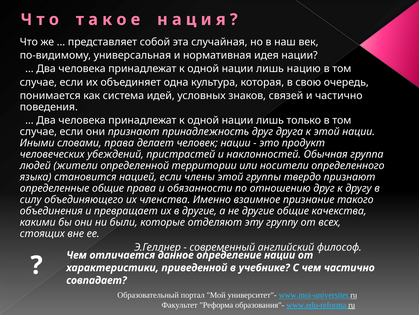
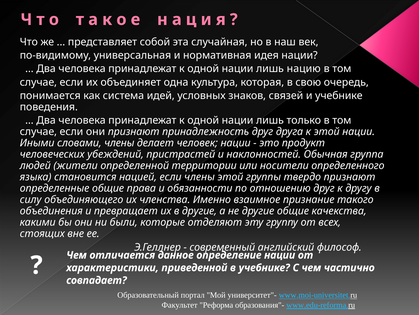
и частично: частично -> учебнике (339, 95)
словами права: права -> члены (119, 143)
